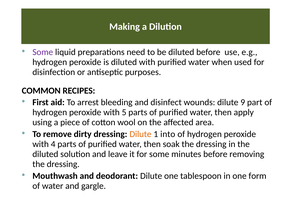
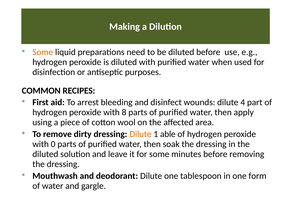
Some colour: purple -> orange (43, 52)
9: 9 -> 4 (243, 102)
5: 5 -> 8 (124, 112)
into: into -> able (168, 134)
4: 4 -> 0 (53, 144)
